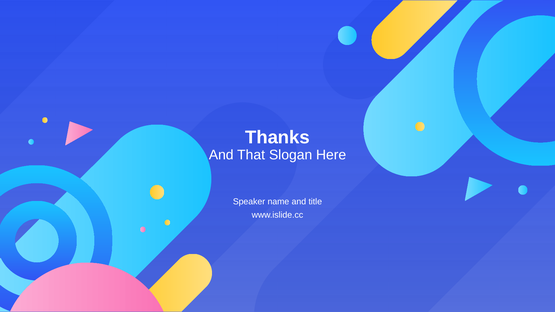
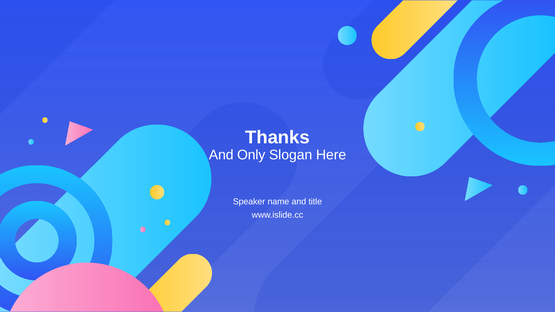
That: That -> Only (251, 155)
